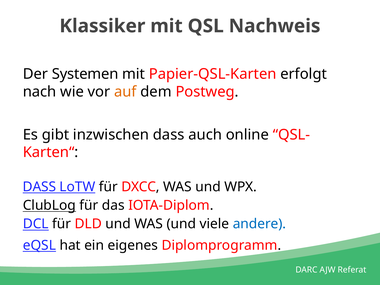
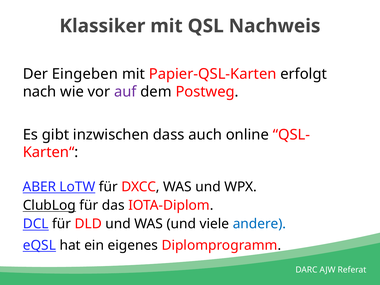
Systemen: Systemen -> Eingeben (85, 74)
auf colour: orange -> purple (125, 92)
DASS: DASS -> ABER (39, 187)
